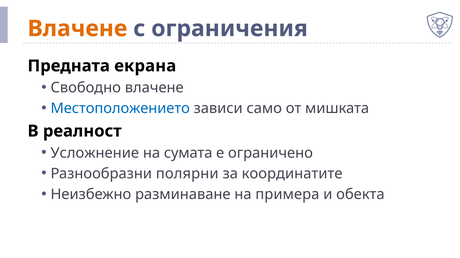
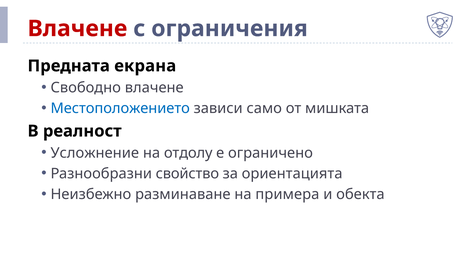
Влачене colour: orange -> red (77, 29)
сумата: сумата -> отдолу (188, 153)
полярни: полярни -> свойство (187, 174)
координатите: координатите -> ориентацията (292, 174)
